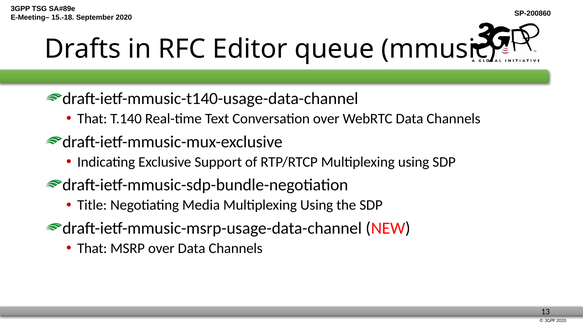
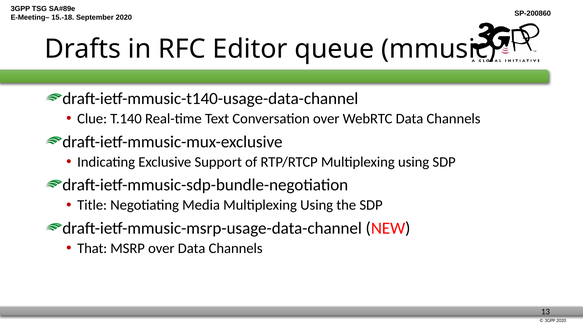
That: That -> Clue (92, 119)
